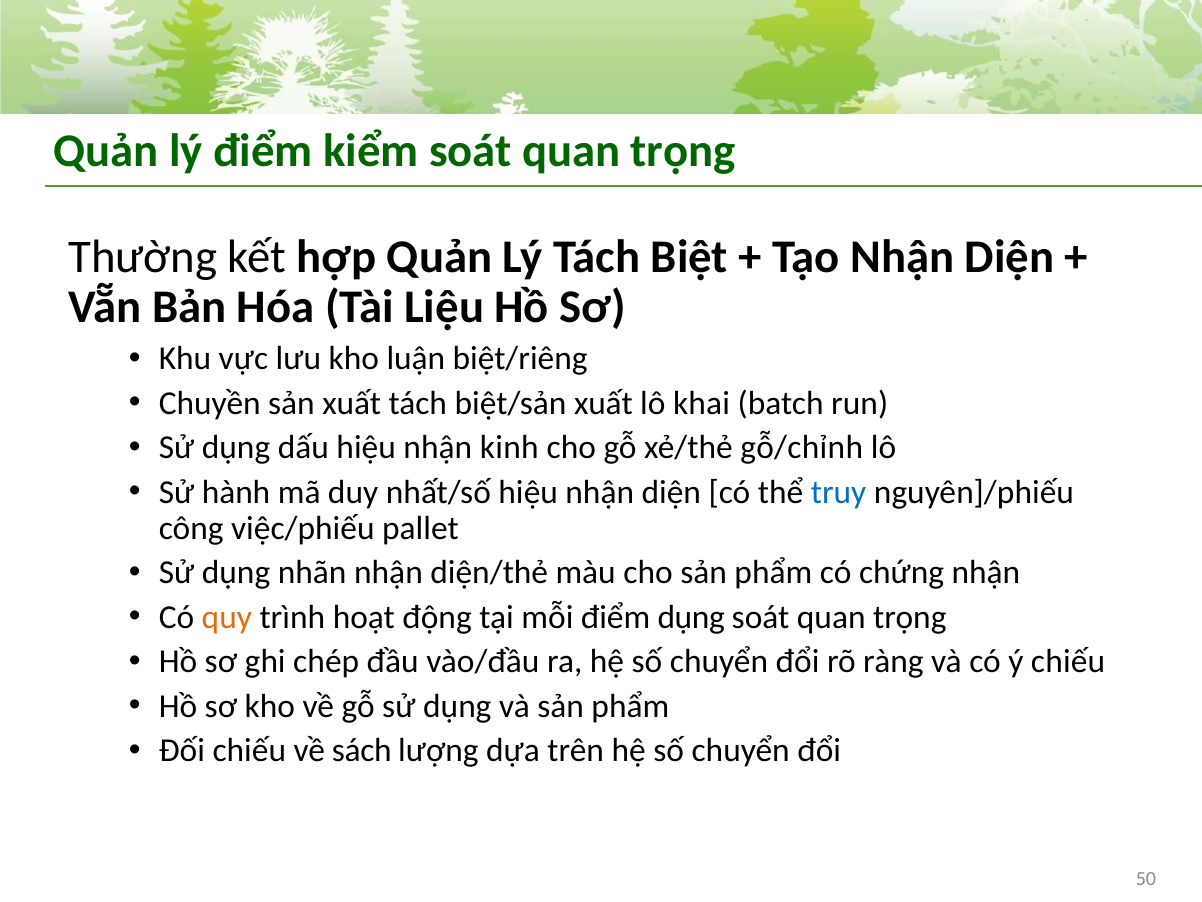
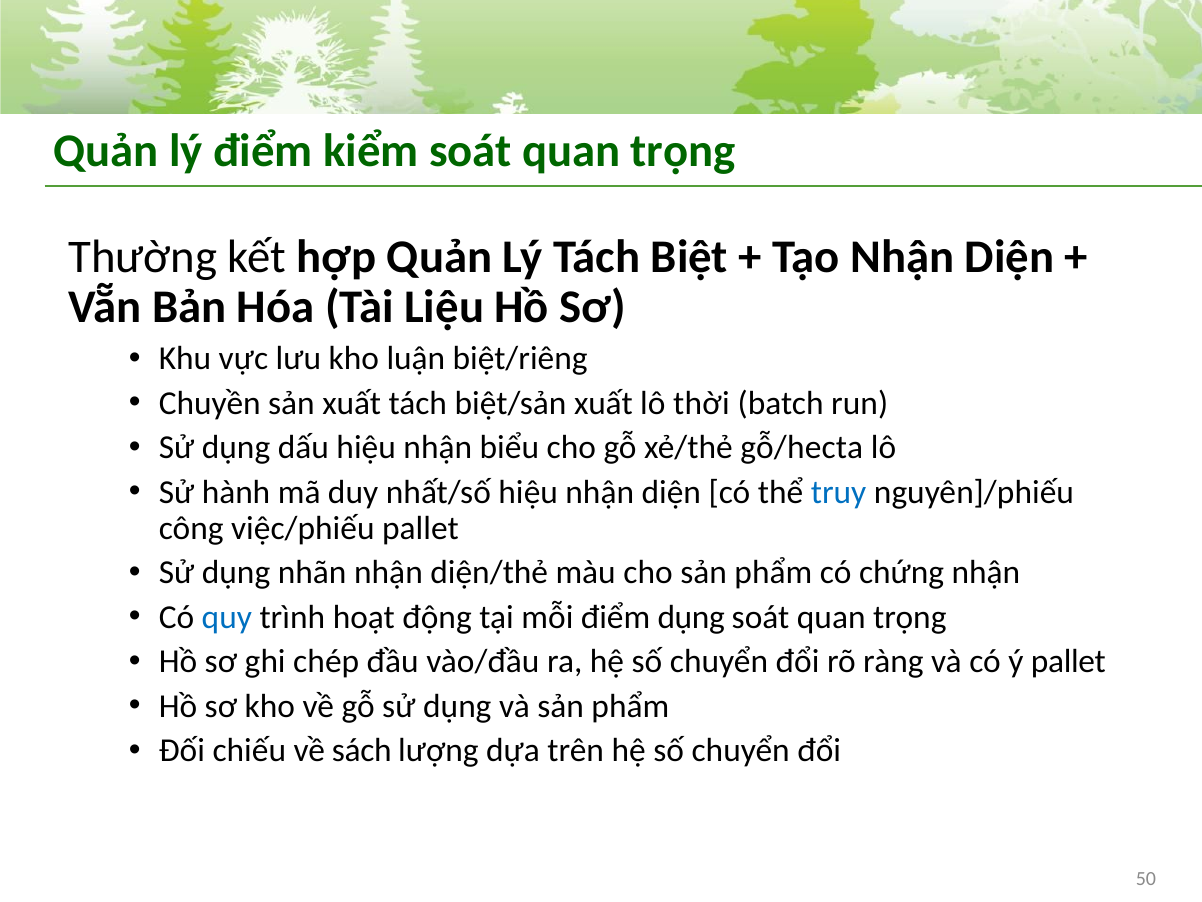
khai: khai -> thời (701, 403)
kinh: kinh -> biểu (509, 447)
gỗ/chỉnh: gỗ/chỉnh -> gỗ/hecta (802, 447)
quy colour: orange -> blue (227, 617)
ý chiếu: chiếu -> pallet (1068, 661)
